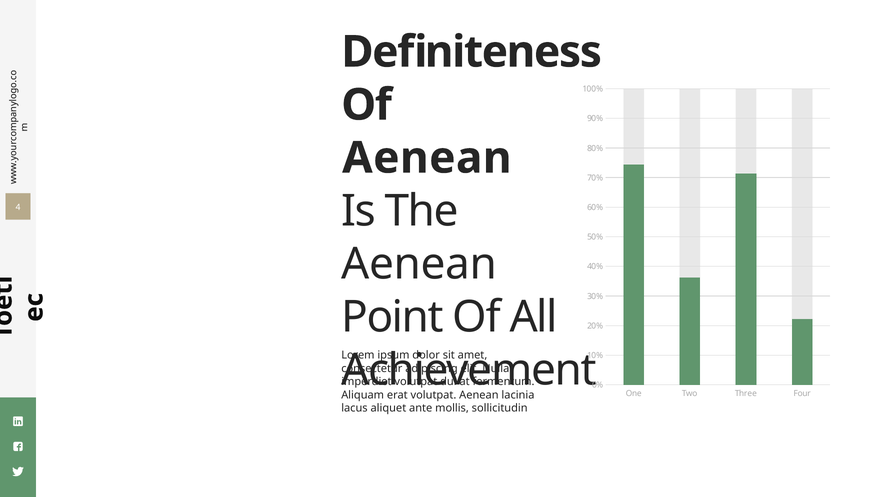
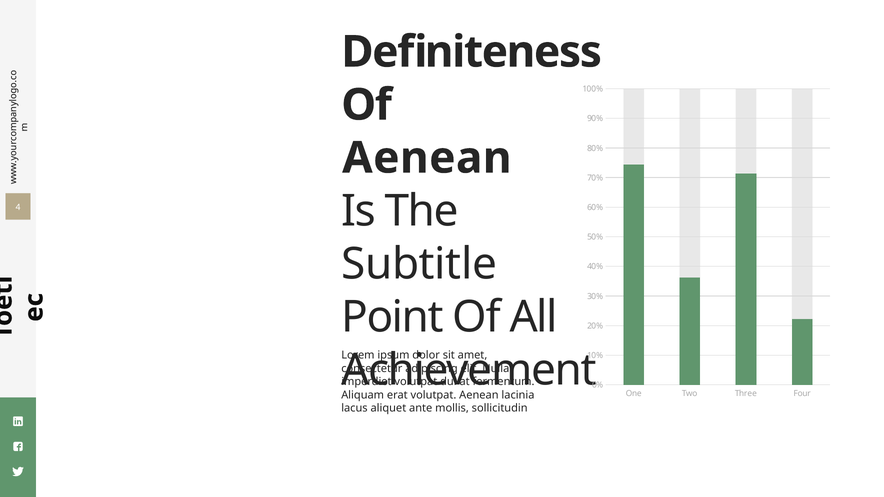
Aenean: Aenean -> Subtitle (419, 264)
